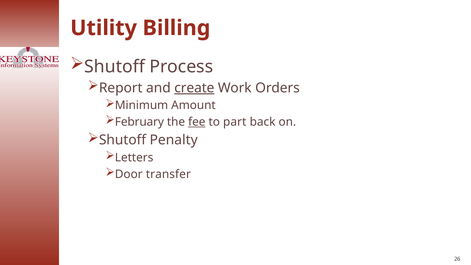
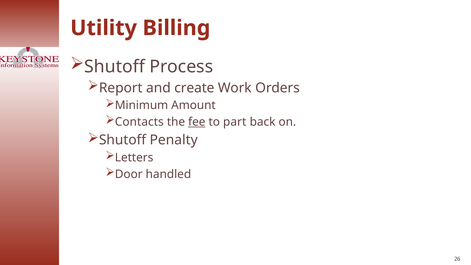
create underline: present -> none (194, 88)
February: February -> Contacts (139, 122)
transfer: transfer -> handled (168, 174)
